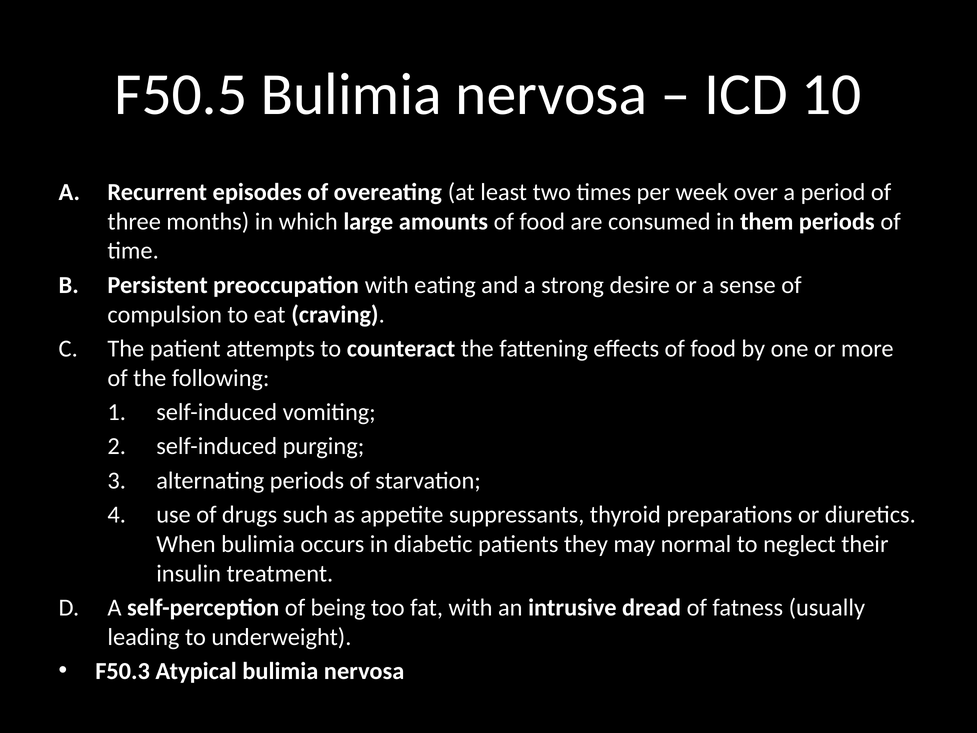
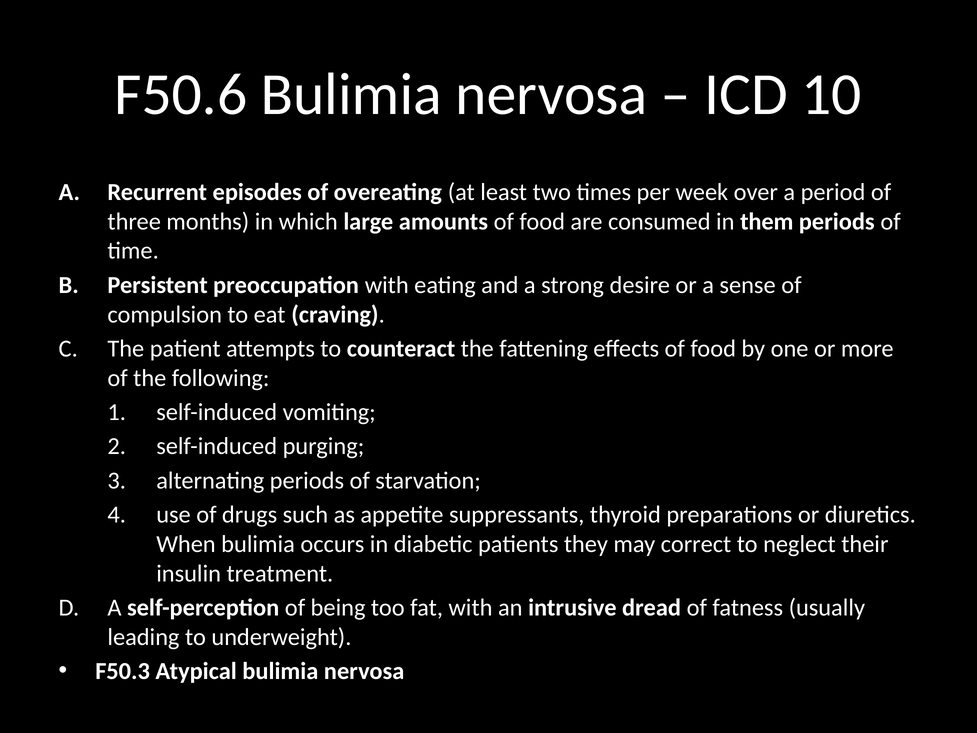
F50.5: F50.5 -> F50.6 (181, 95)
normal: normal -> correct (696, 544)
